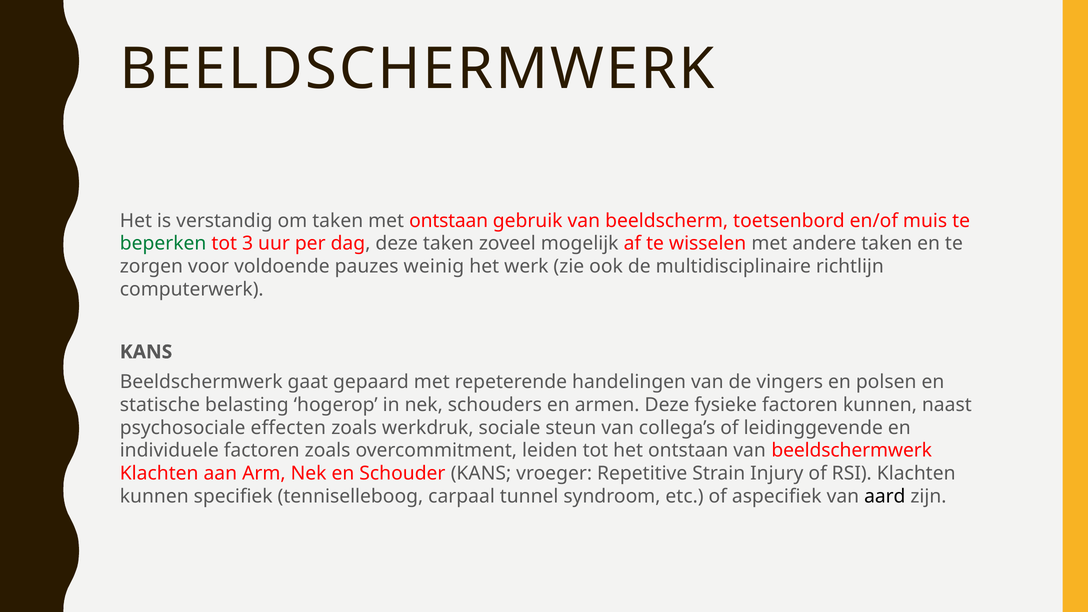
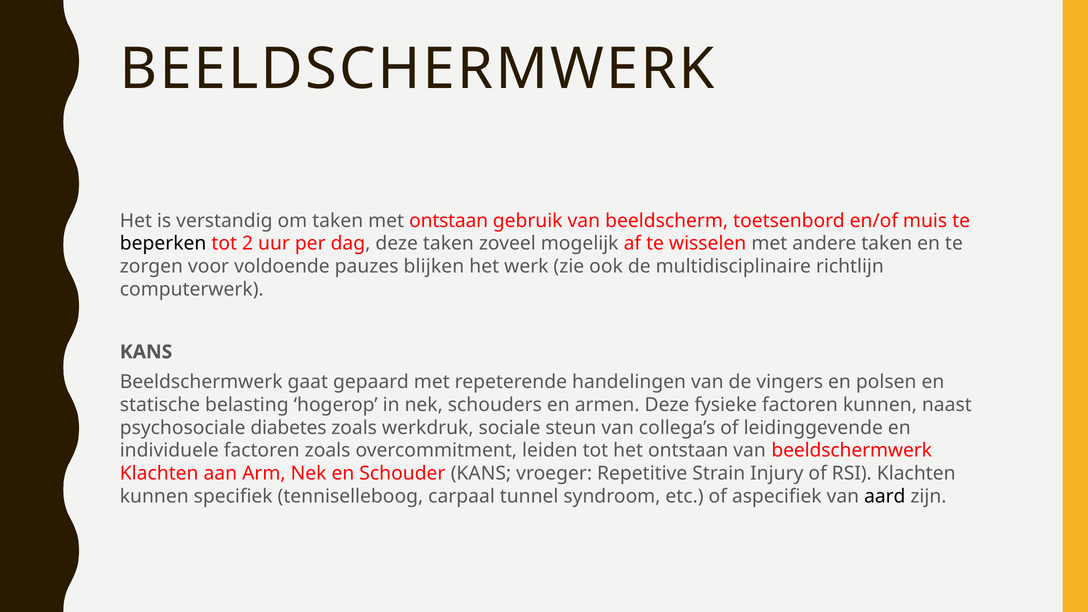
beperken colour: green -> black (163, 244)
3: 3 -> 2 (248, 244)
weinig: weinig -> blijken (434, 266)
effecten: effecten -> diabetes (288, 428)
